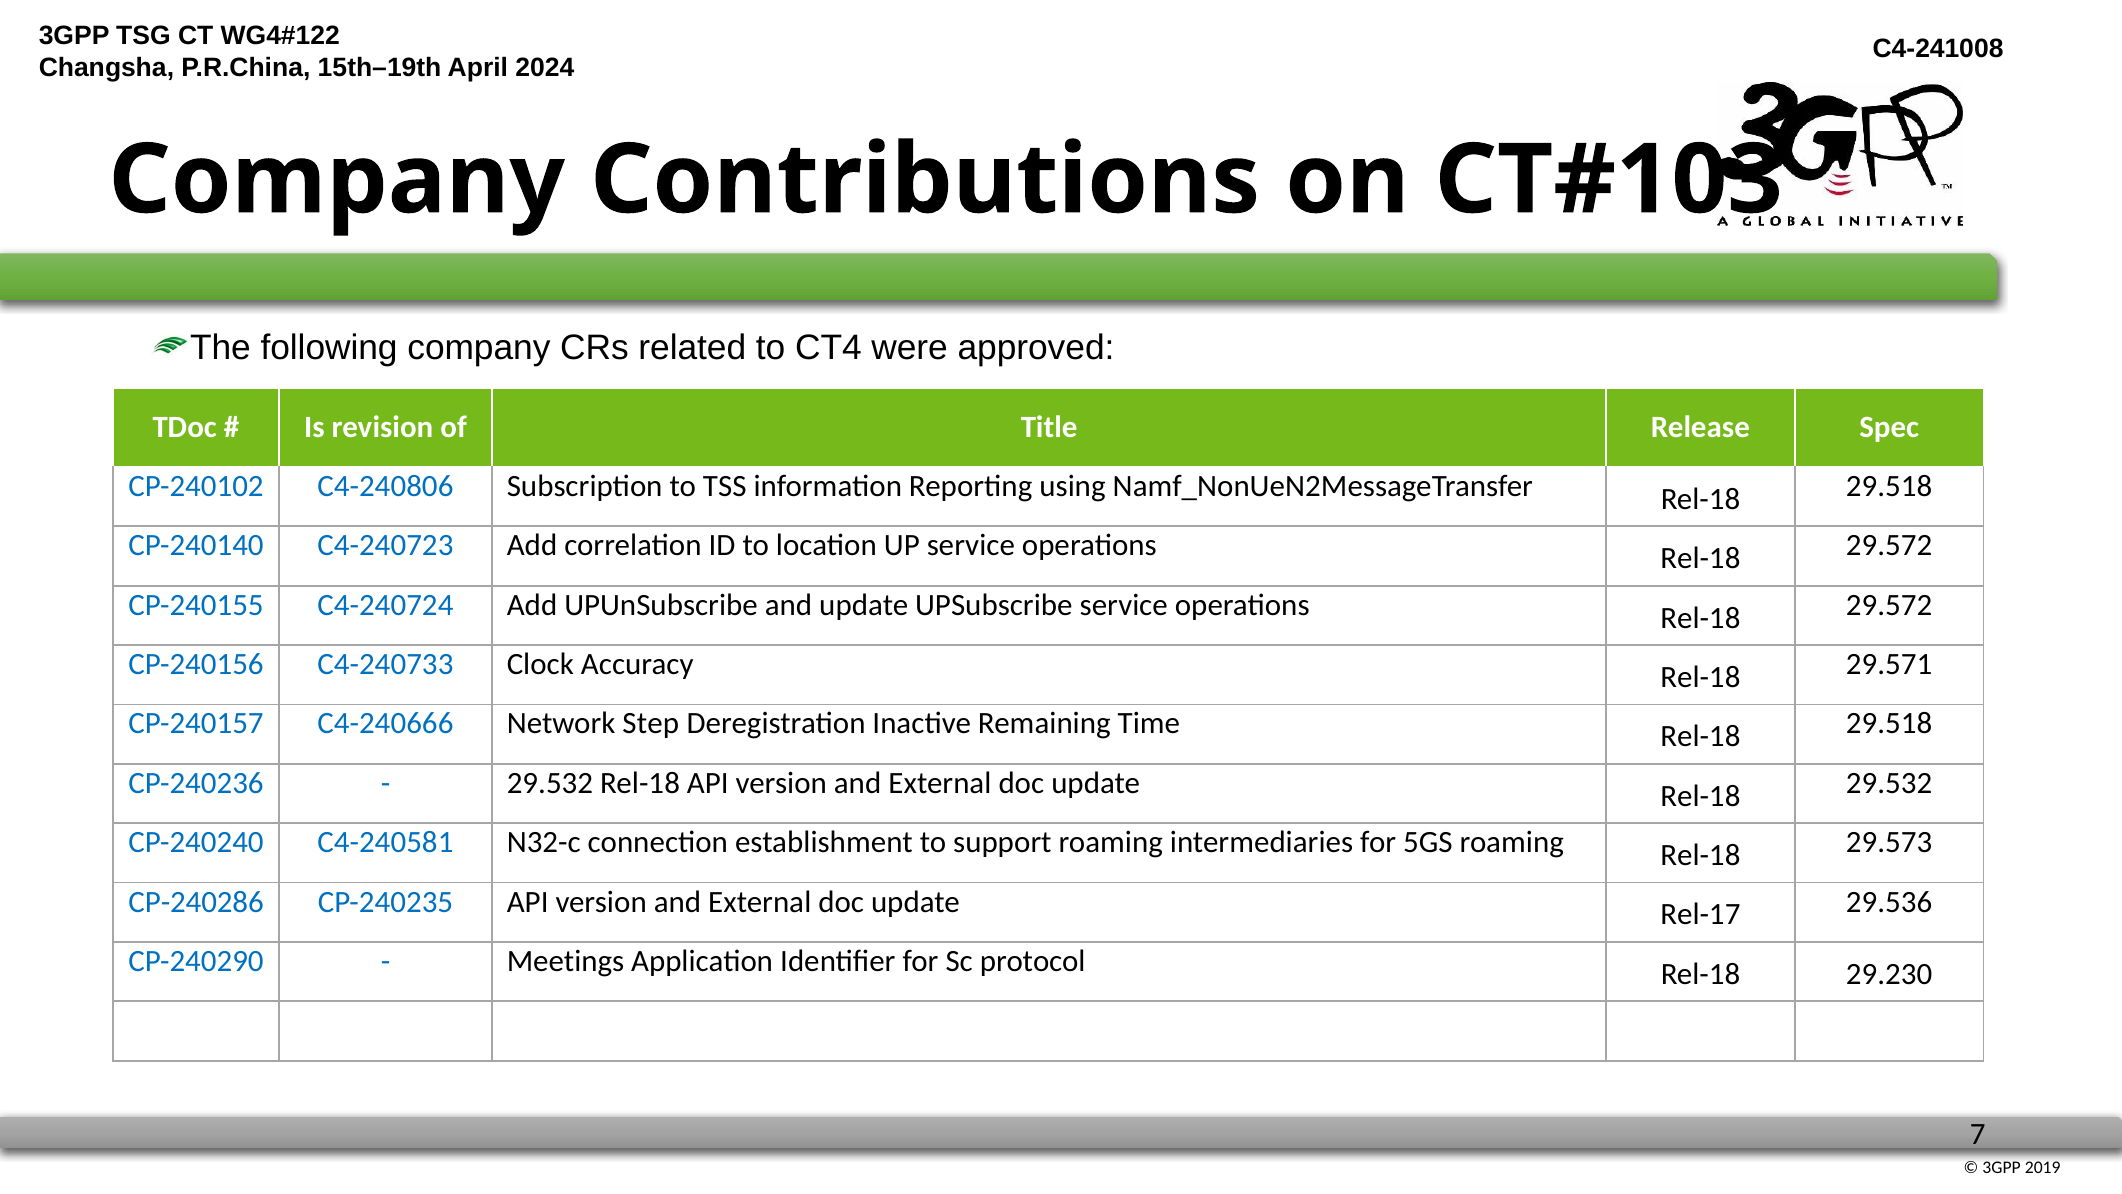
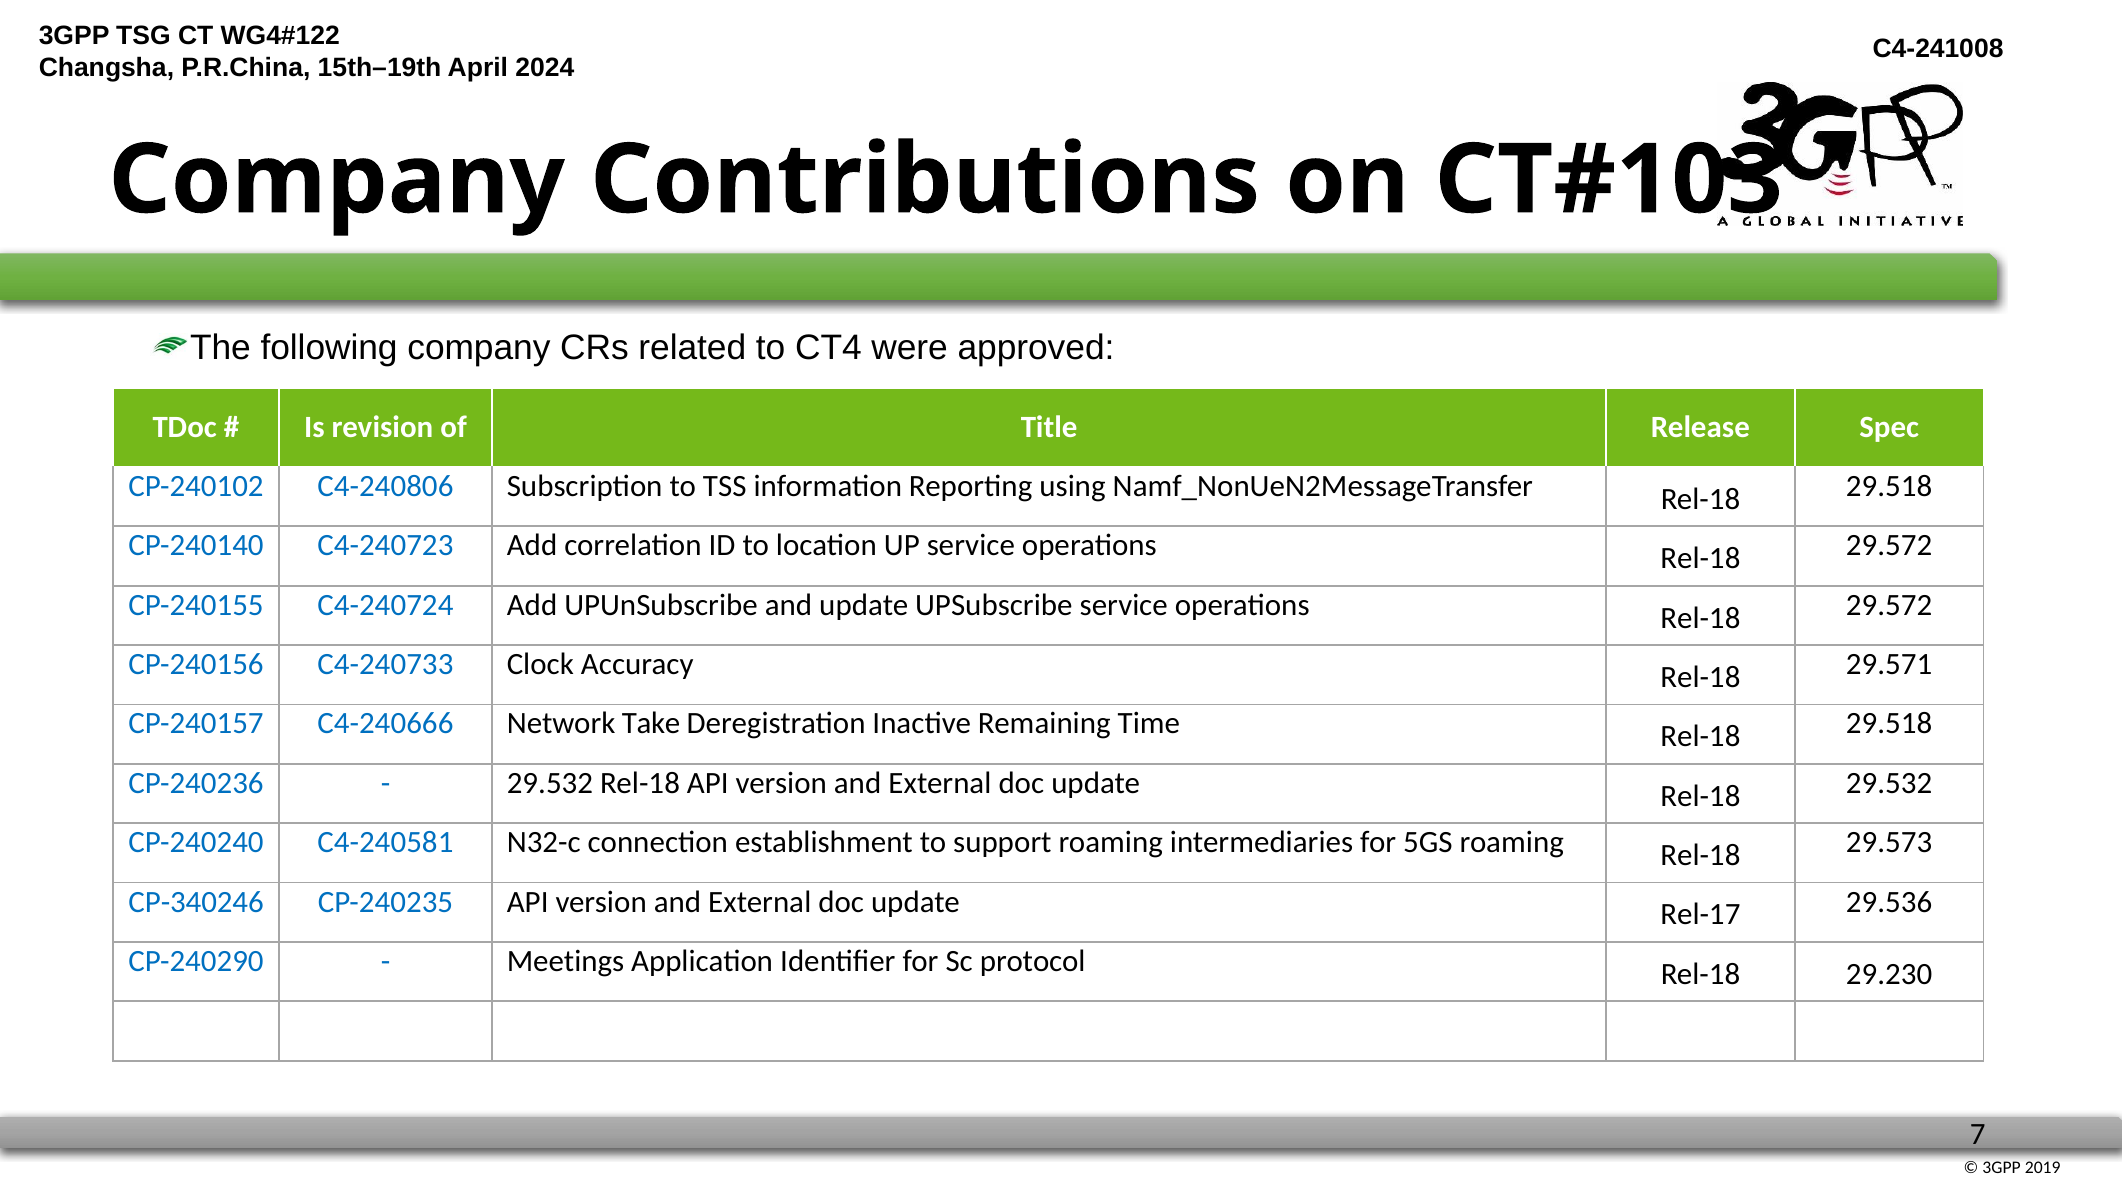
Step: Step -> Take (651, 723)
CP-240286: CP-240286 -> CP-340246 (196, 902)
